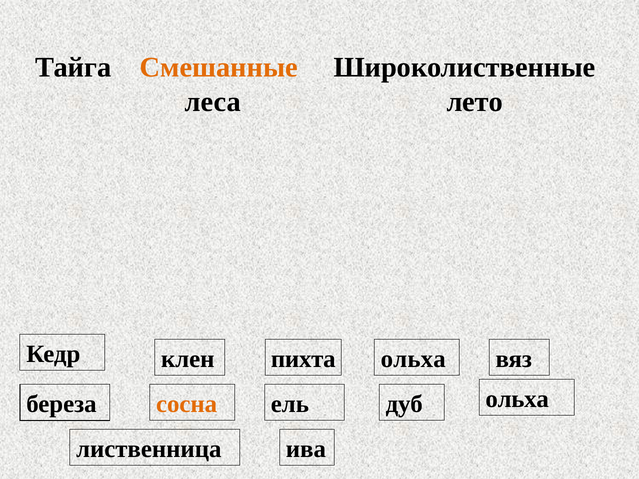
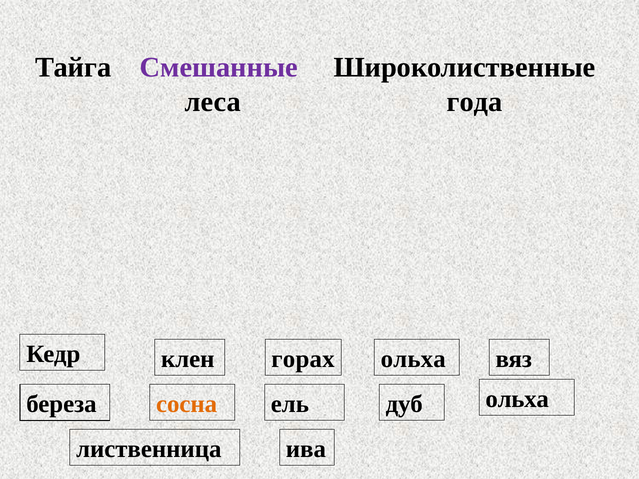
Смешанные colour: orange -> purple (219, 68)
лето: лето -> года (475, 102)
пихта: пихта -> горах (303, 359)
